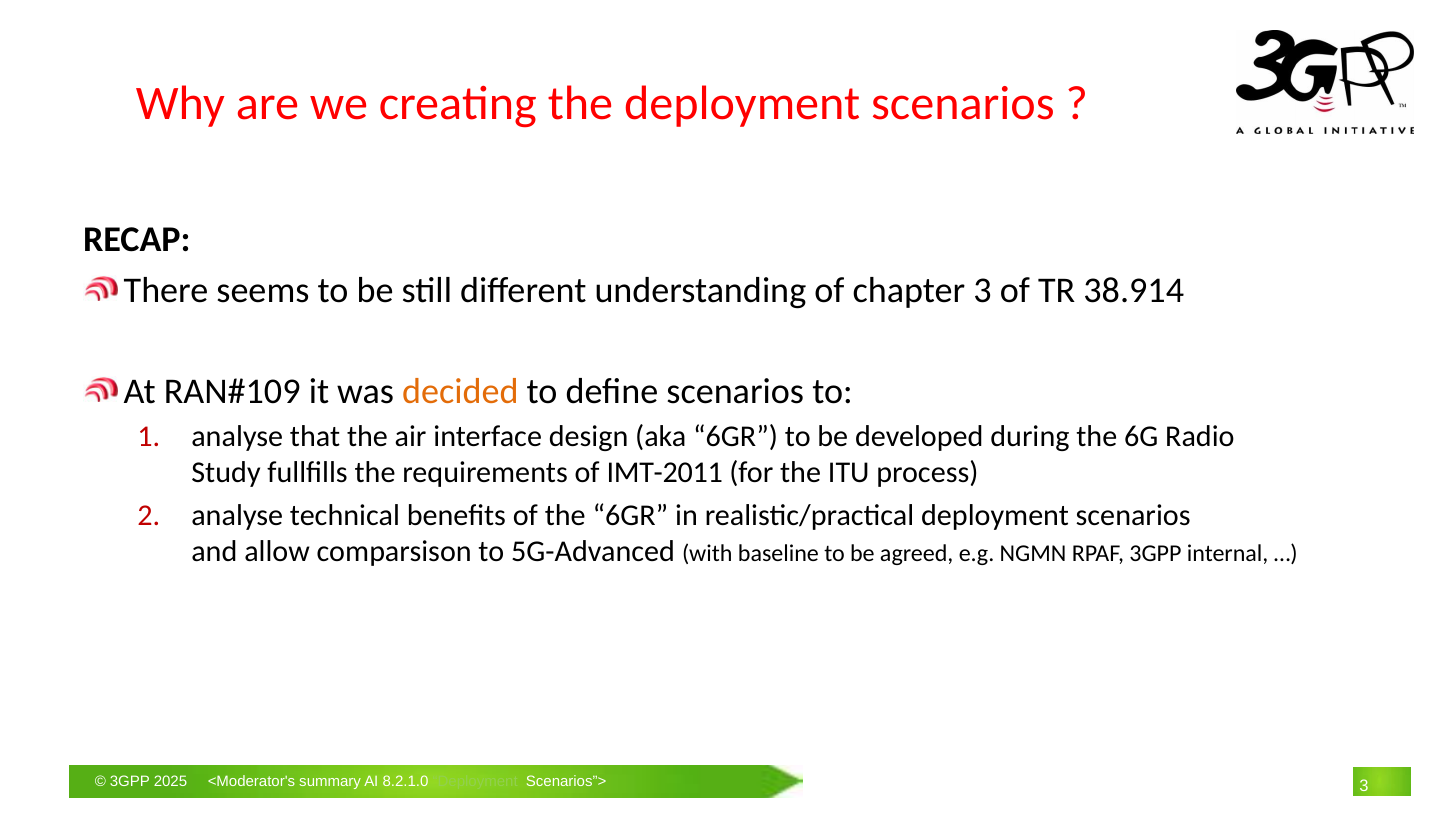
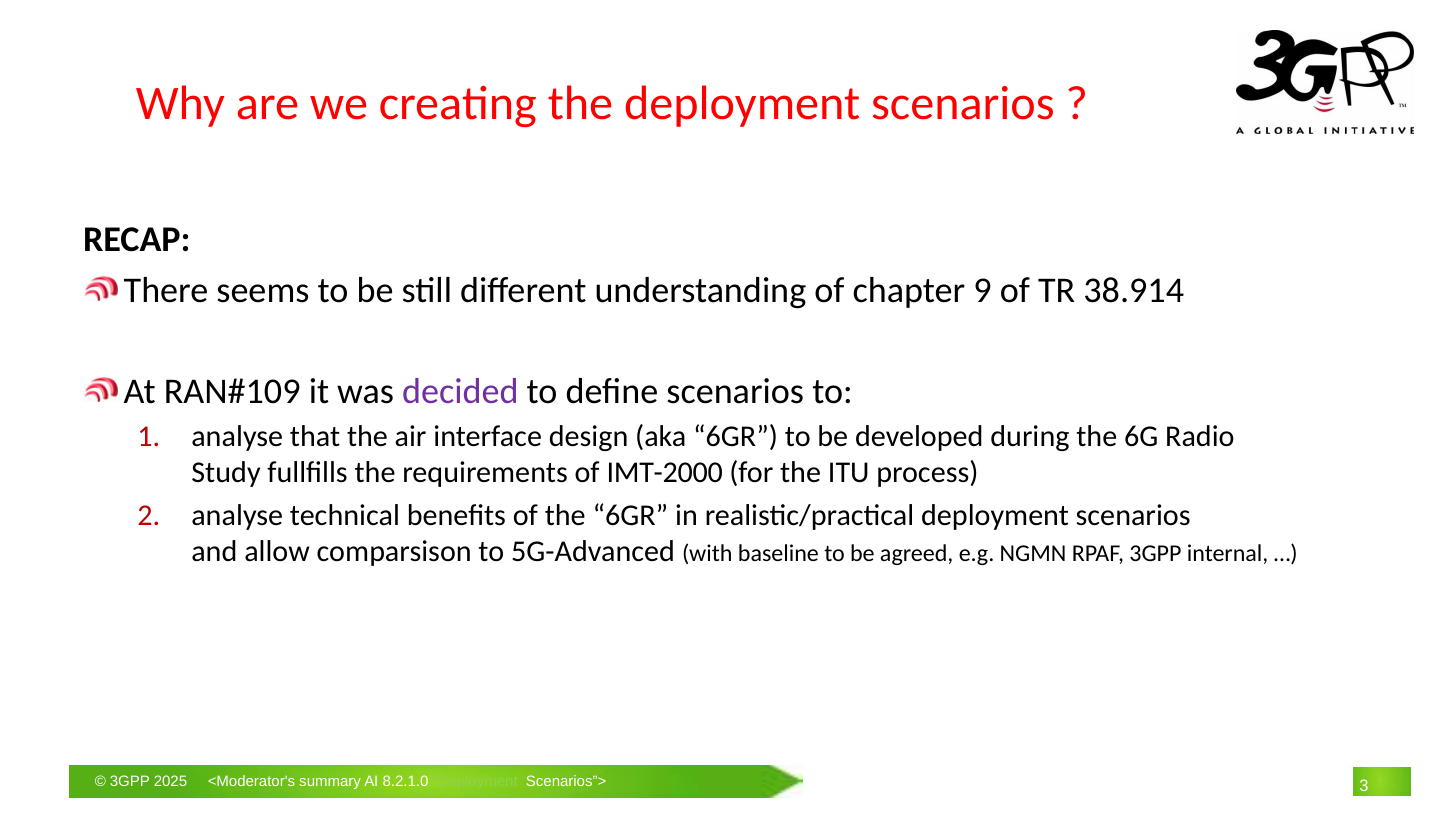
chapter 3: 3 -> 9 (983, 290)
decided colour: orange -> purple (460, 391)
IMT-2011: IMT-2011 -> IMT-2000 (665, 473)
